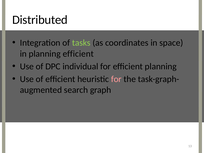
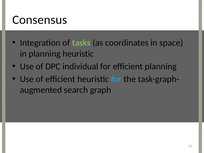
Distributed: Distributed -> Consensus (40, 20)
planning efficient: efficient -> heuristic (78, 54)
for colour: pink -> light blue (116, 79)
